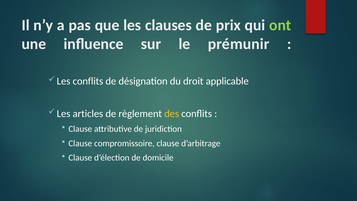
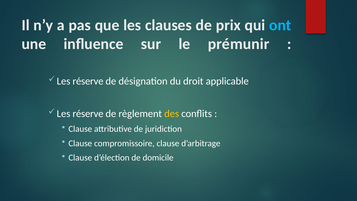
ont colour: light green -> light blue (280, 25)
conflits: conflits -> réserve (88, 81)
articles: articles -> réserve (88, 114)
